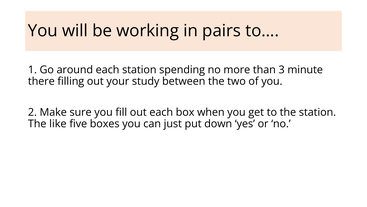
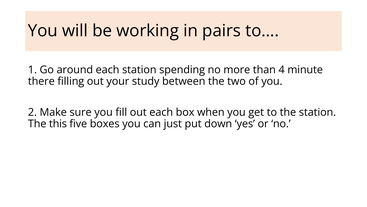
3: 3 -> 4 (282, 70)
like: like -> this (58, 124)
